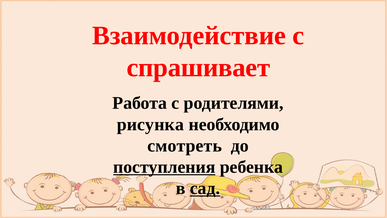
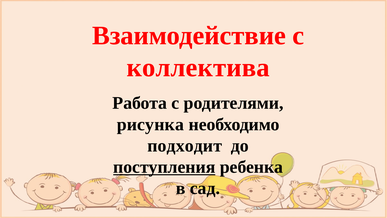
спрашивает: спрашивает -> коллектива (198, 67)
смотреть: смотреть -> подходит (185, 146)
сад underline: present -> none (205, 188)
